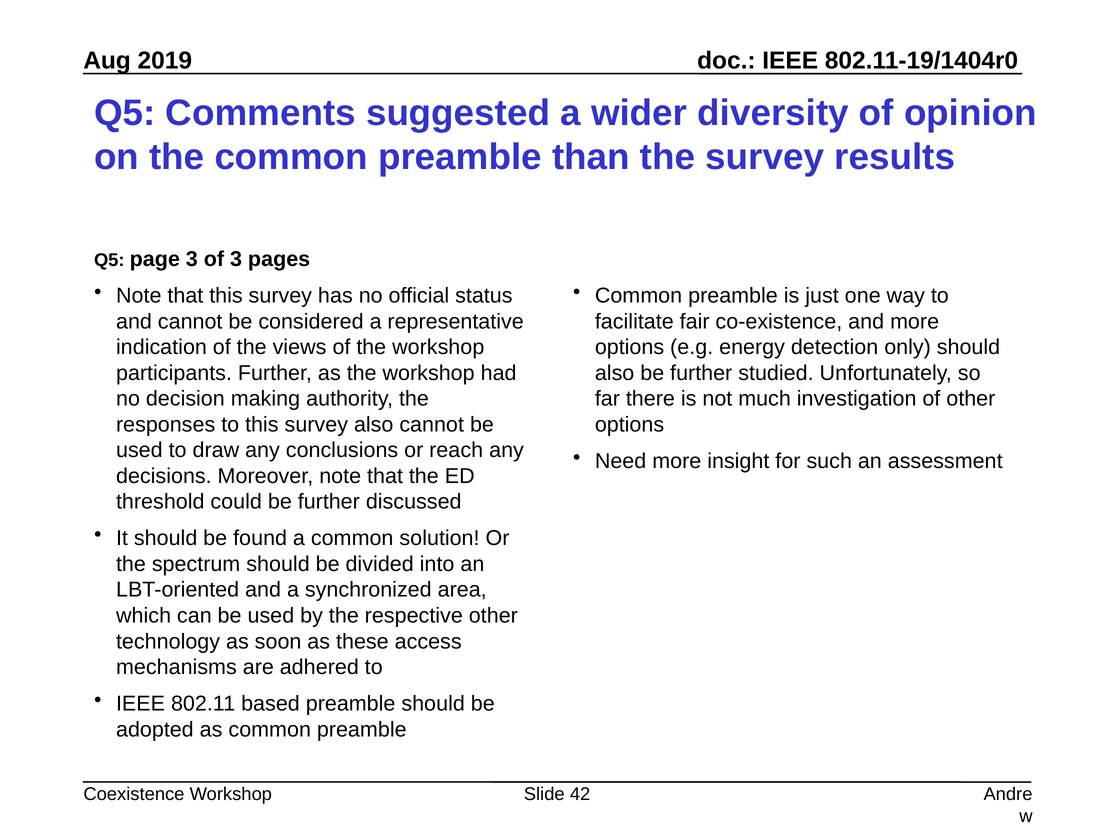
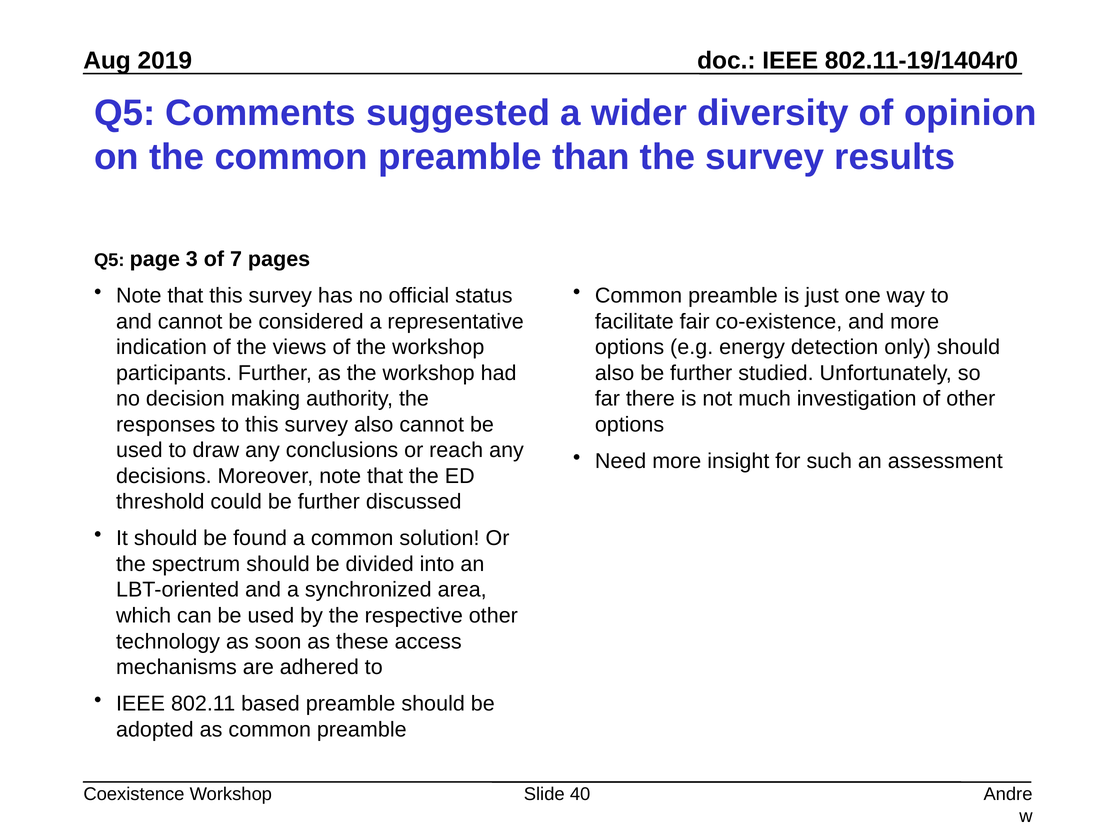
of 3: 3 -> 7 (236, 259)
42: 42 -> 40 (580, 795)
